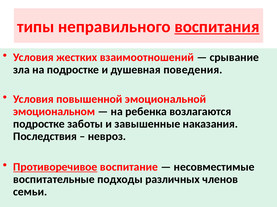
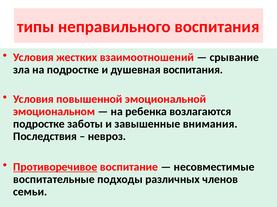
воспитания underline: present -> none (217, 27)
душевная поведения: поведения -> воспитания (193, 70)
наказания: наказания -> внимания (210, 124)
